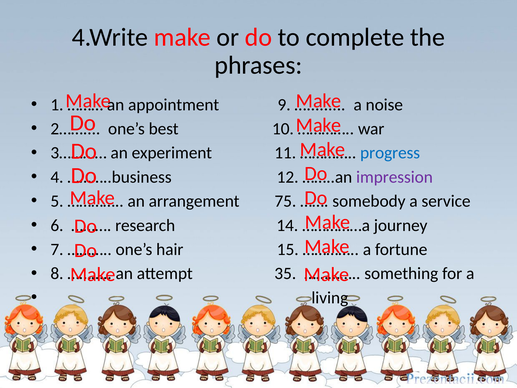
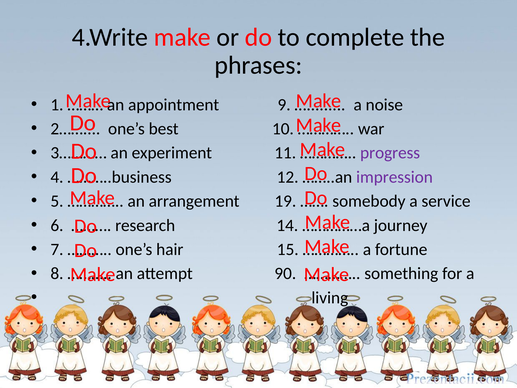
progress colour: blue -> purple (390, 153)
75: 75 -> 19 (285, 201)
35: 35 -> 90 (285, 273)
